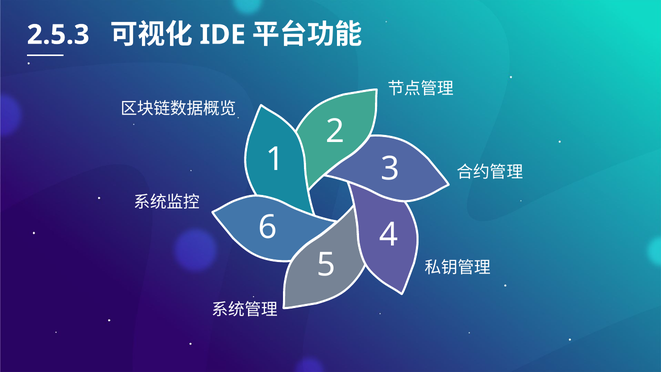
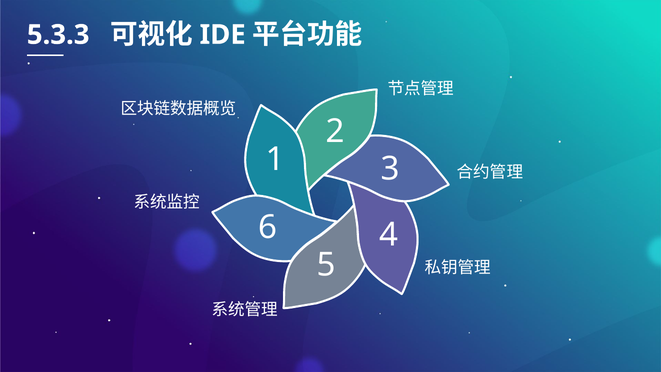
2.5.3: 2.5.3 -> 5.3.3 (58, 35)
